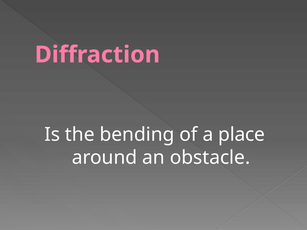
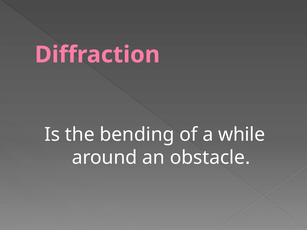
place: place -> while (242, 135)
